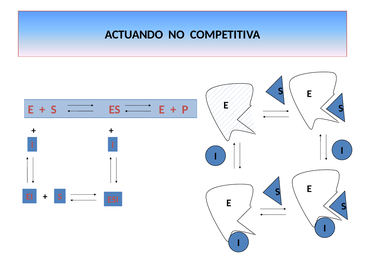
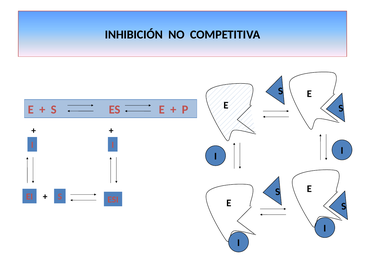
ACTUANDO: ACTUANDO -> INHIBICIÓN (134, 35)
